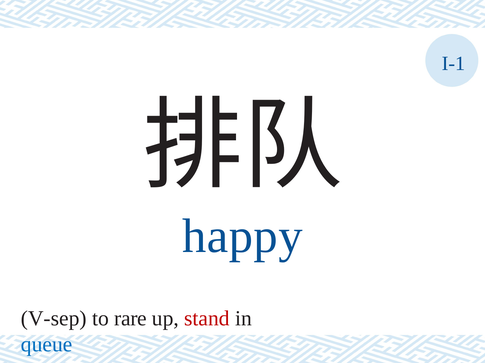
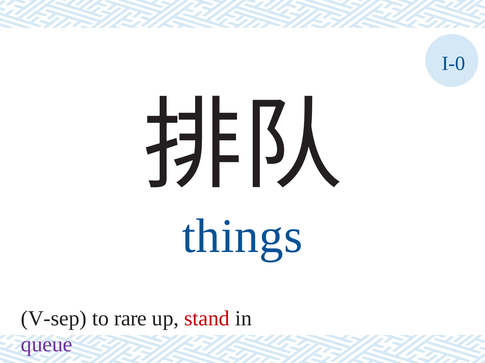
I-1: I-1 -> I-0 (454, 64)
happy: happy -> things (242, 237)
queue colour: blue -> purple (47, 345)
